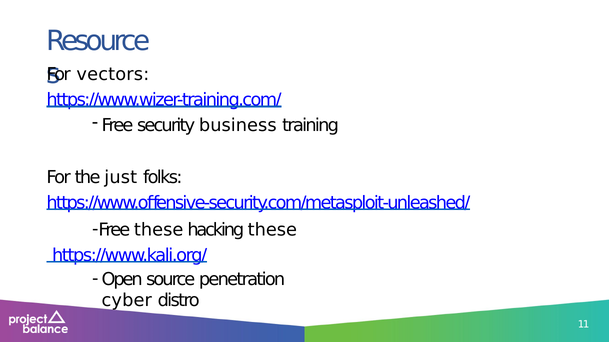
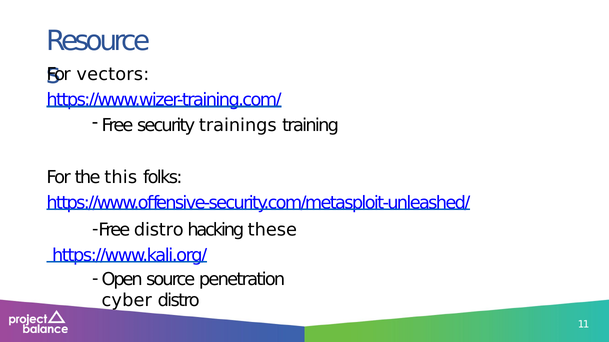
business: business -> trainings (238, 126)
just: just -> this (121, 178)
Free these: these -> distro (159, 230)
